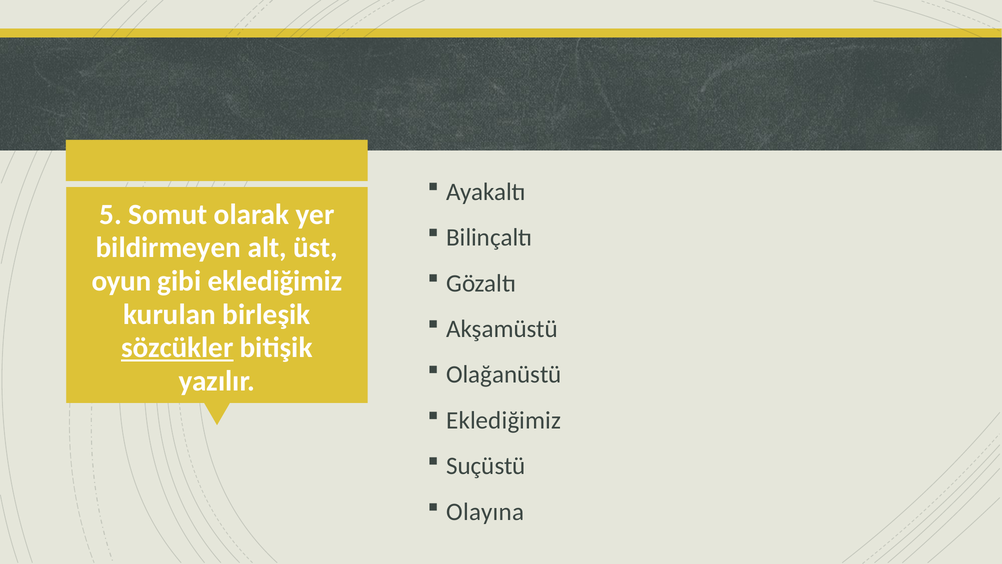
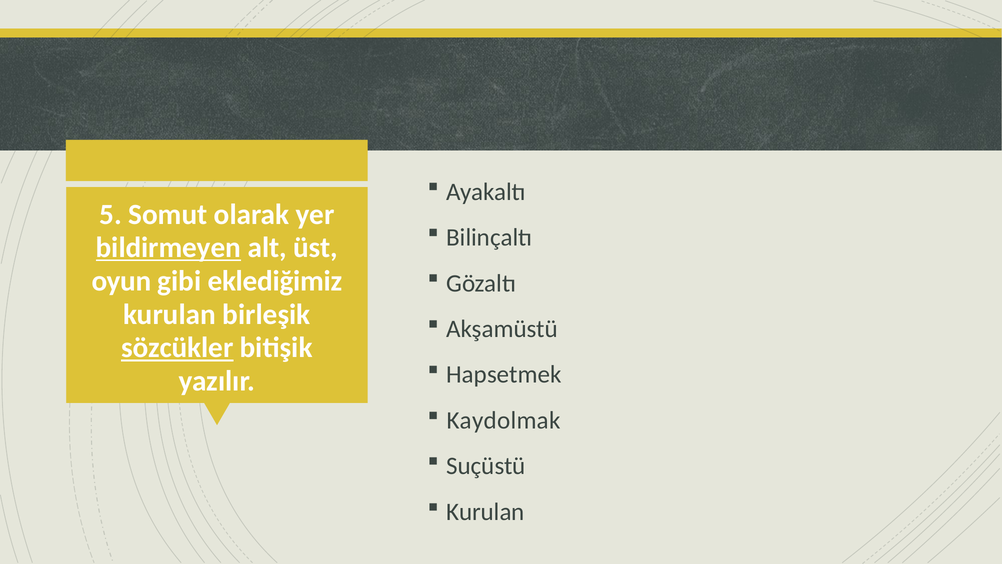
bildirmeyen underline: none -> present (168, 248)
Olağanüstü: Olağanüstü -> Hapsetmek (504, 374)
Eklediğimiz: Eklediğimiz -> Kaydolmak (504, 420)
Olayına: Olayına -> Kurulan (485, 512)
